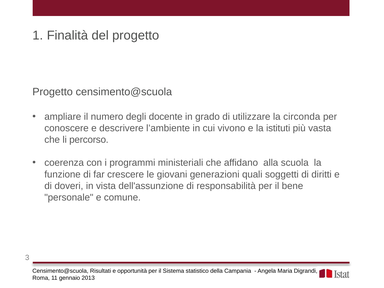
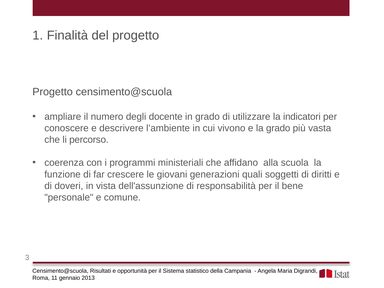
circonda: circonda -> indicatori (302, 117)
la istituti: istituti -> grado (278, 128)
